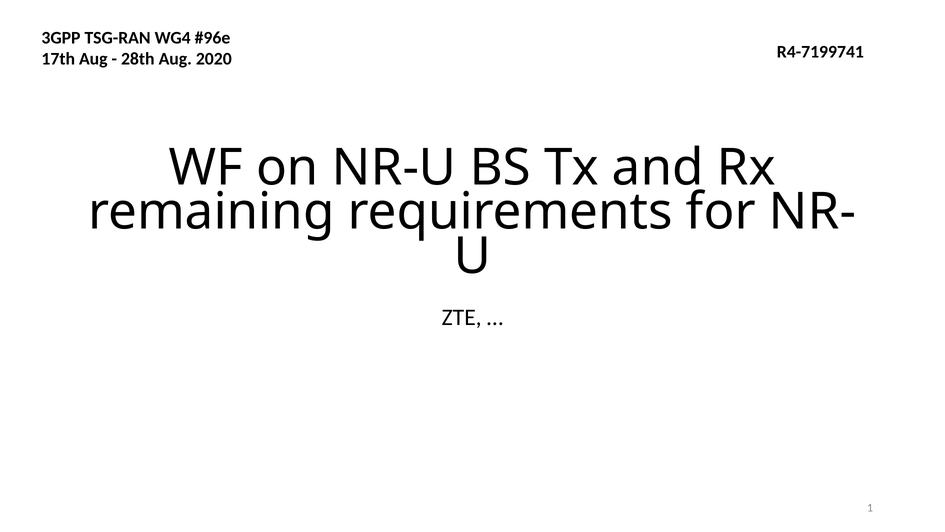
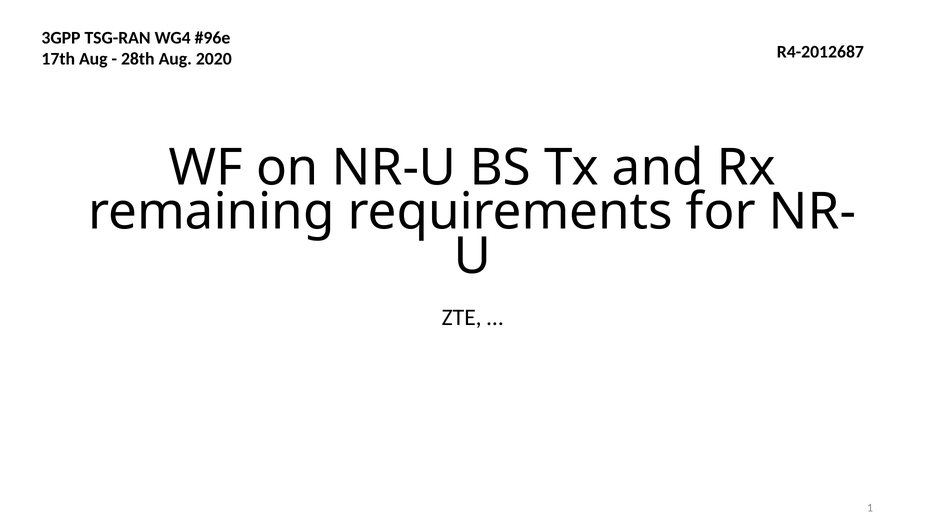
R4-7199741: R4-7199741 -> R4-2012687 (820, 52)
